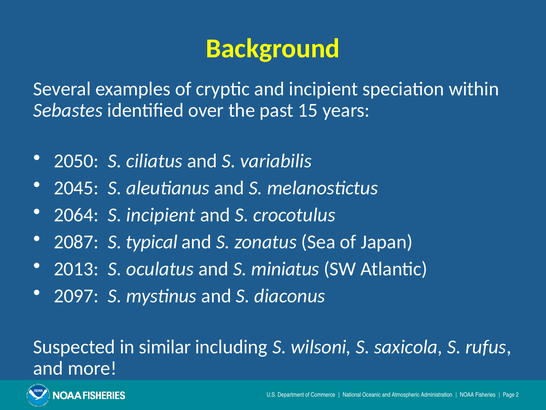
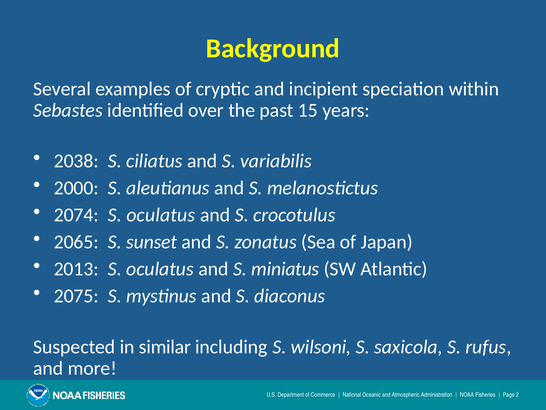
2050: 2050 -> 2038 (76, 161)
2045: 2045 -> 2000 (76, 188)
2064: 2064 -> 2074 (76, 215)
incipient: incipient -> oculatus (161, 215)
2087: 2087 -> 2065 (76, 242)
typical: typical -> sunset (152, 242)
2097: 2097 -> 2075 (76, 296)
